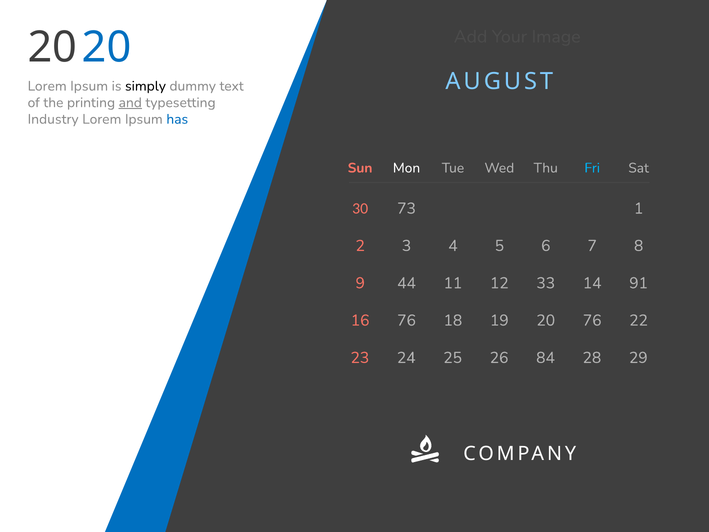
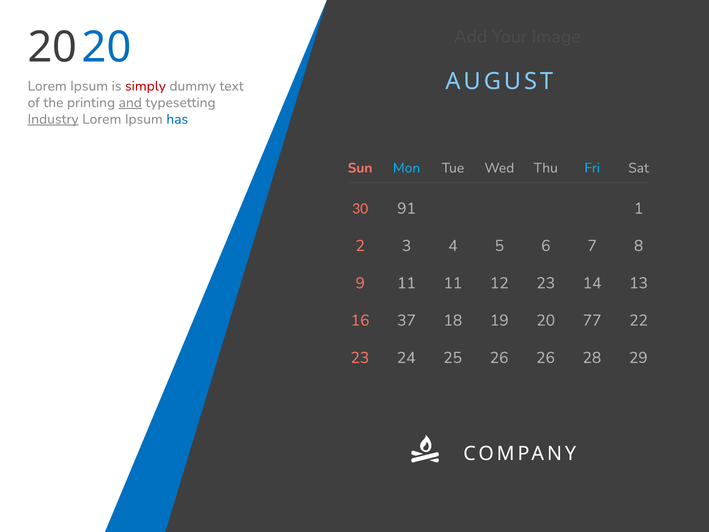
simply colour: black -> red (145, 86)
Industry underline: none -> present (53, 119)
Mon colour: white -> light blue (407, 168)
73: 73 -> 91 (407, 208)
9 44: 44 -> 11 (407, 283)
12 33: 33 -> 23 (546, 283)
91: 91 -> 13 (639, 283)
16 76: 76 -> 37 (407, 320)
20 76: 76 -> 77 (592, 320)
26 84: 84 -> 26 (546, 358)
